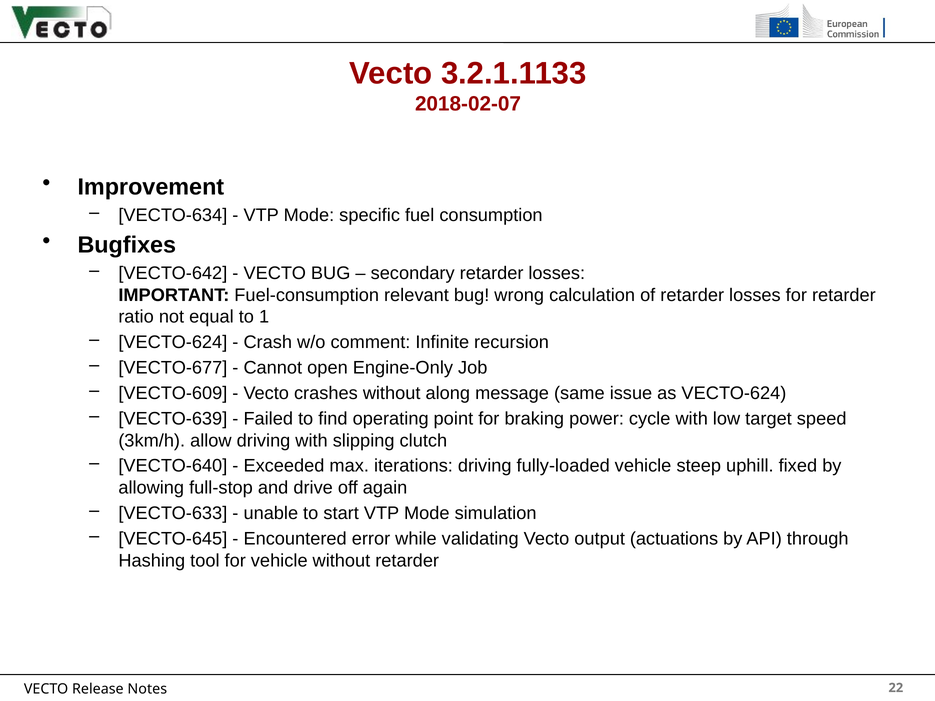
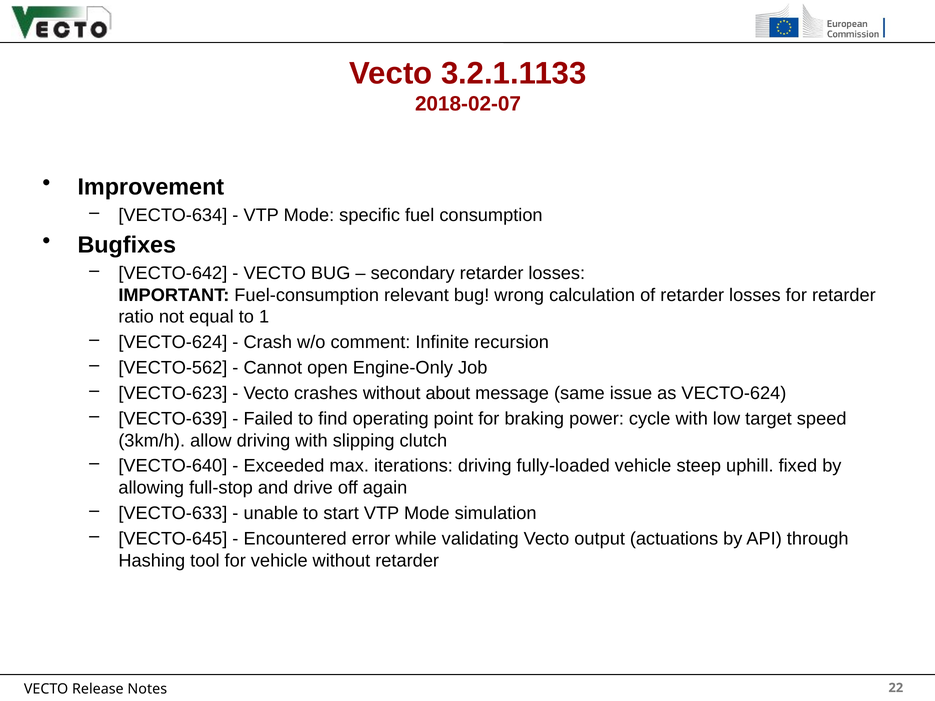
VECTO-677: VECTO-677 -> VECTO-562 (173, 368)
VECTO-609: VECTO-609 -> VECTO-623 (173, 393)
along: along -> about (448, 393)
